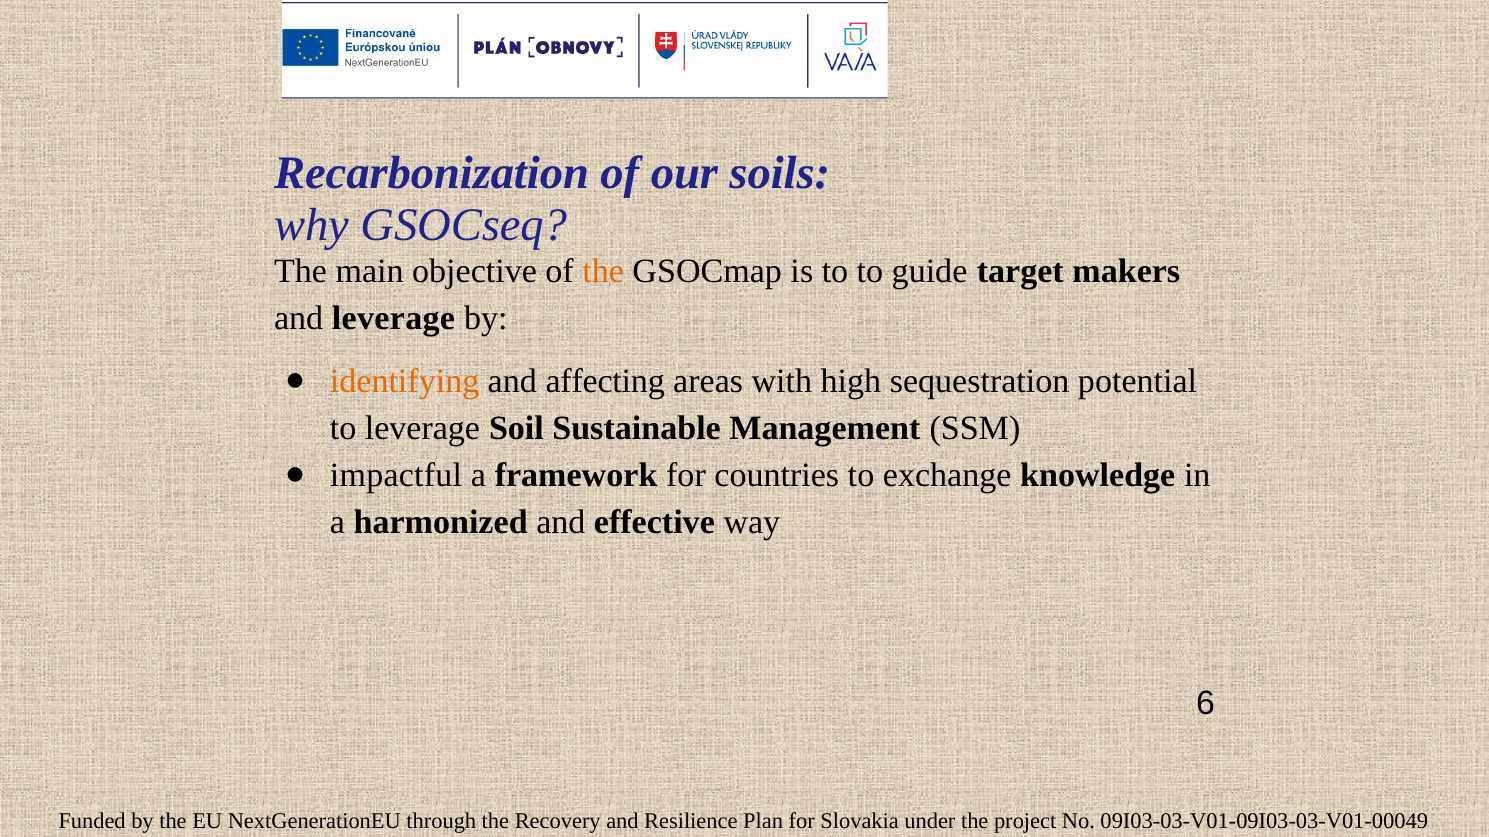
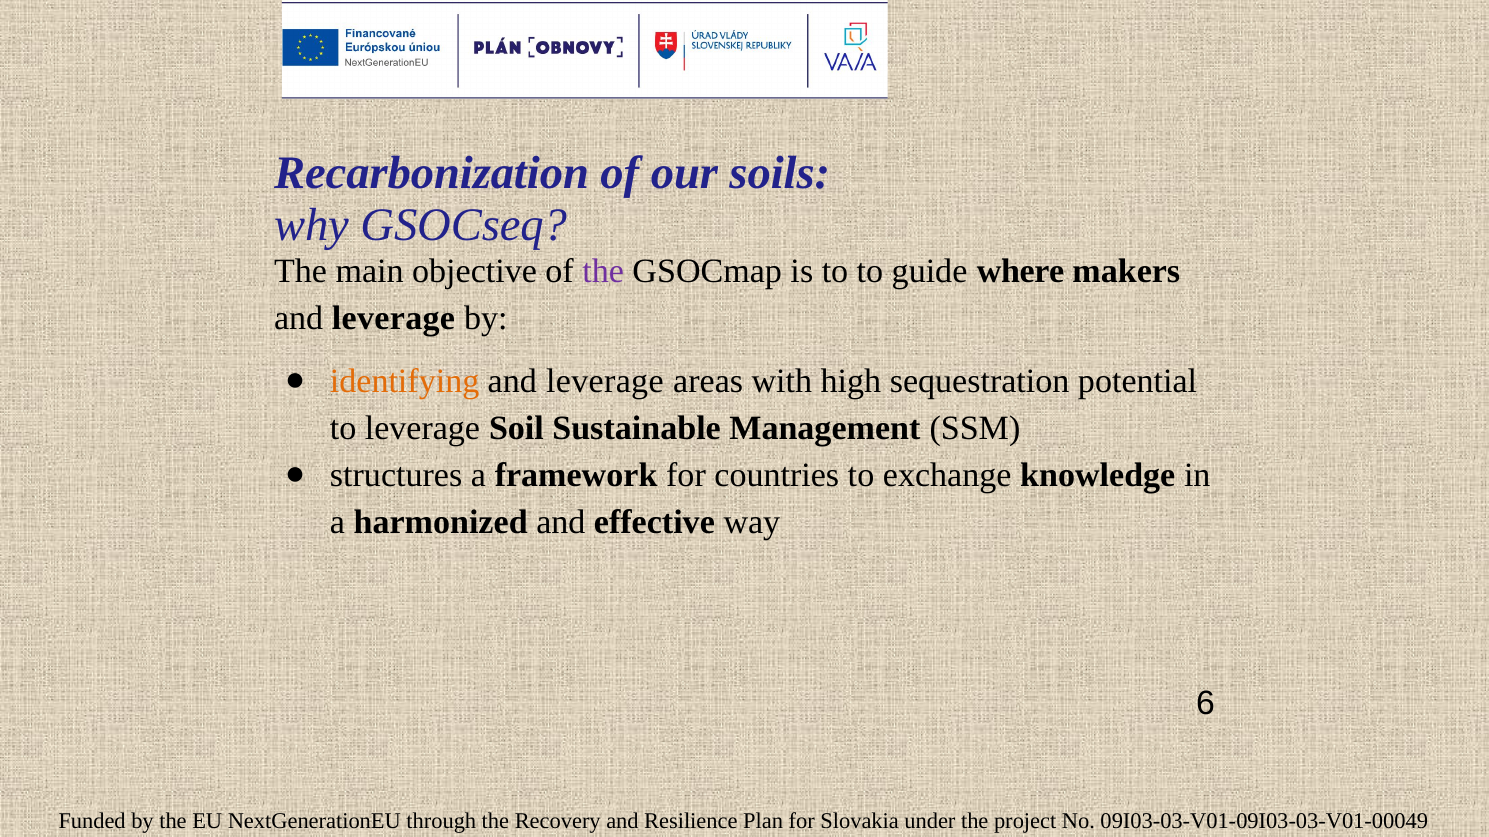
the colour: orange -> purple (603, 272)
target: target -> where (1021, 272)
affecting: affecting -> leverage (605, 381)
impactful: impactful -> structures (396, 475)
